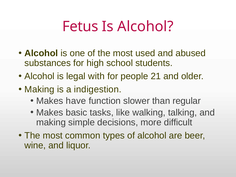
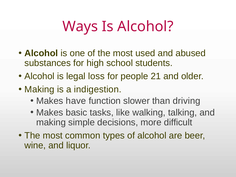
Fetus: Fetus -> Ways (80, 26)
with: with -> loss (96, 76)
regular: regular -> driving (187, 101)
